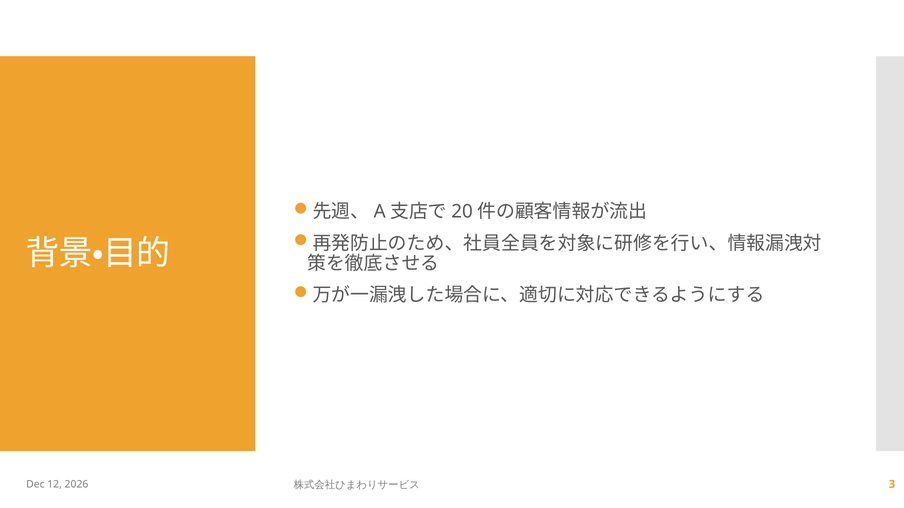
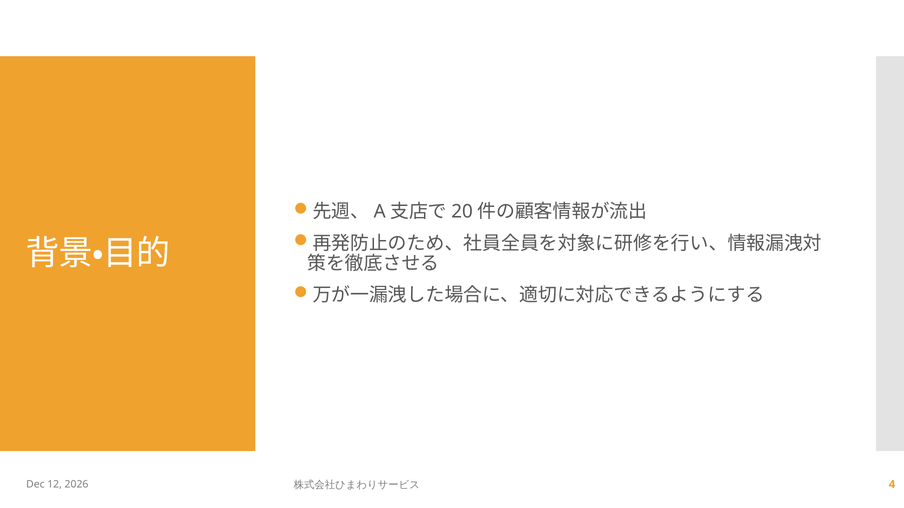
3: 3 -> 4 (892, 485)
